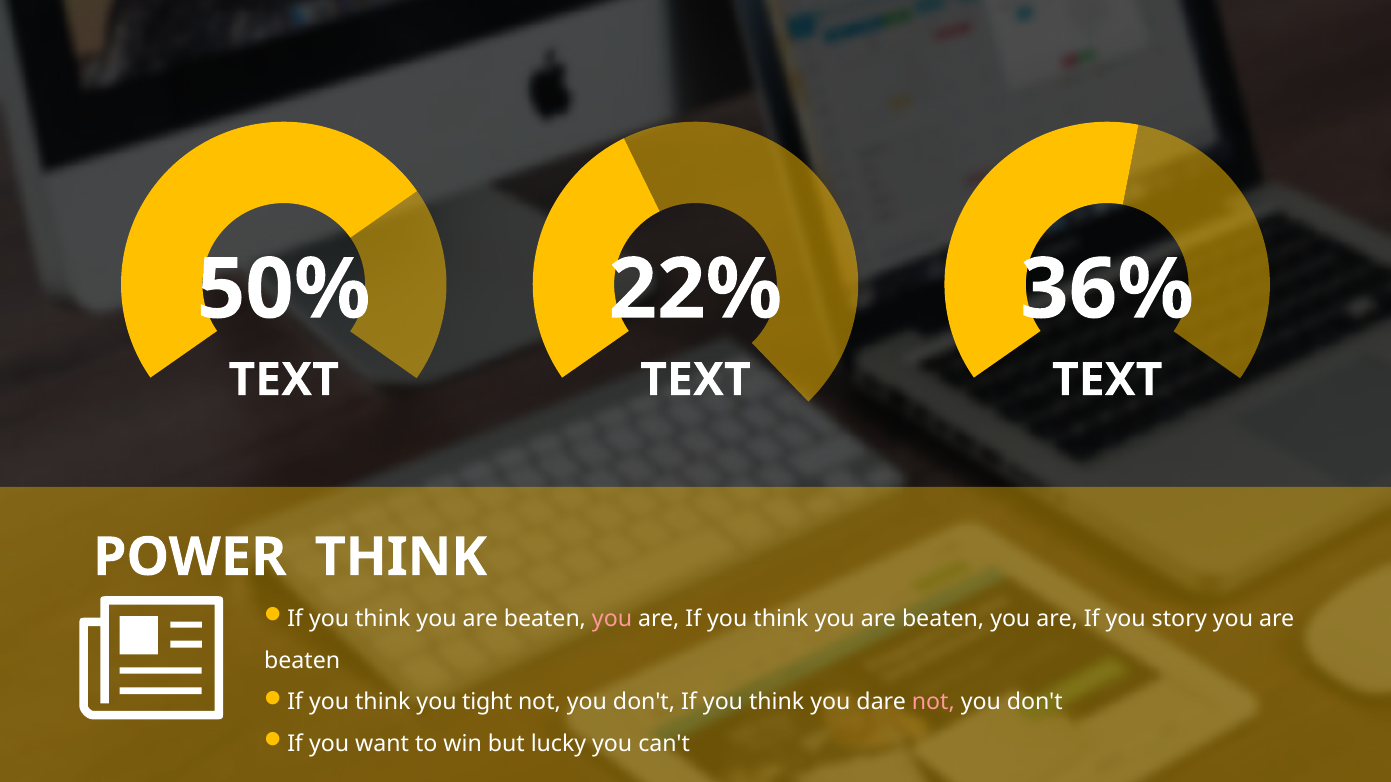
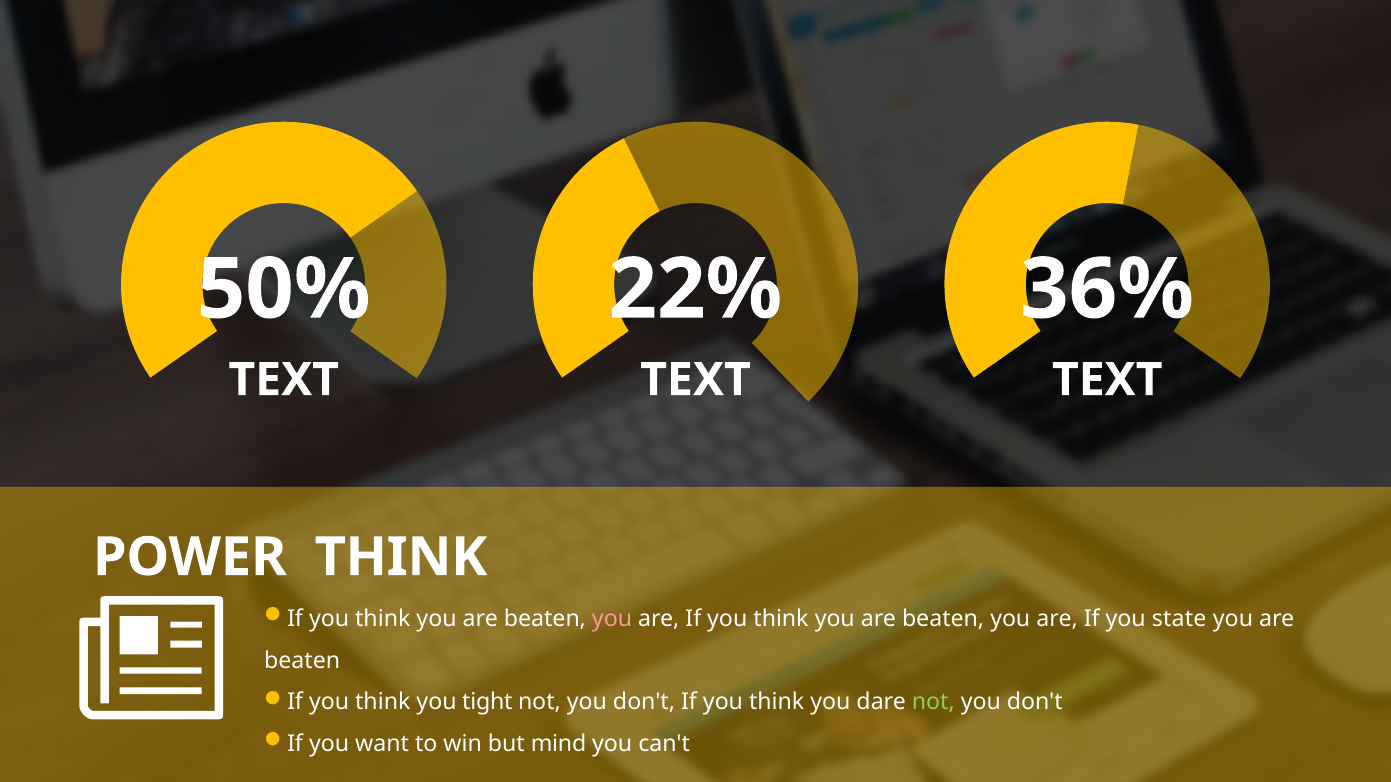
story: story -> state (1179, 619)
not colour: pink -> light green (933, 703)
lucky: lucky -> mind (559, 744)
